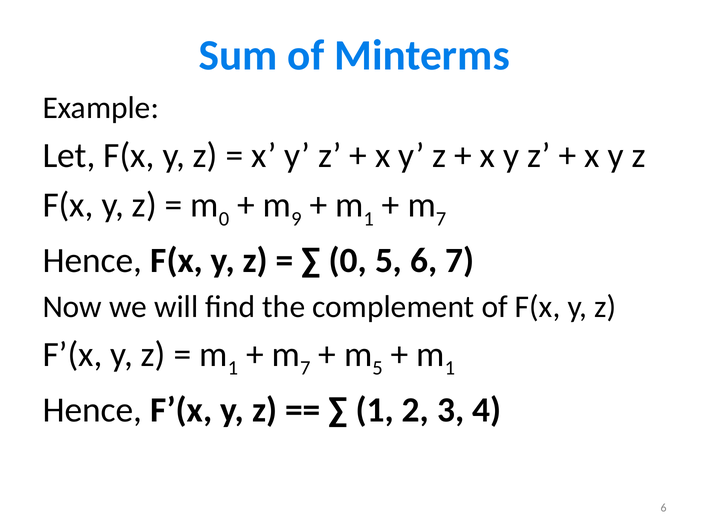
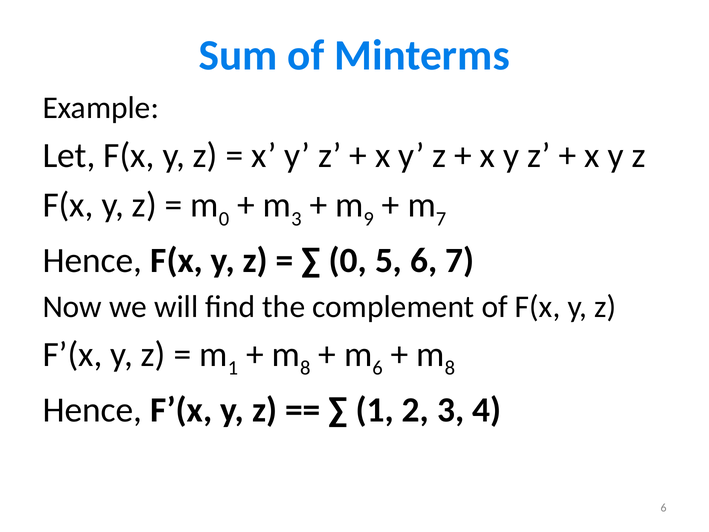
9: 9 -> 3 (296, 219)
1: 1 -> 9 (369, 219)
7: 7 -> 8 (305, 368)
5: 5 -> 6 (378, 368)
1: 1 -> 8 (450, 368)
